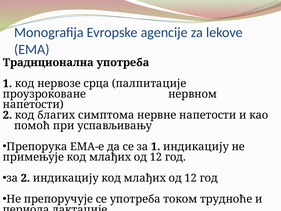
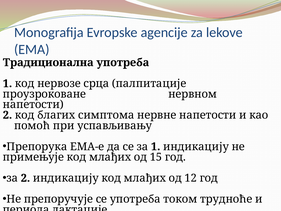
12: 12 -> 15 (156, 157)
